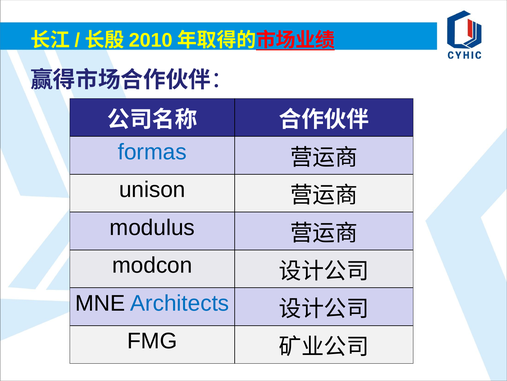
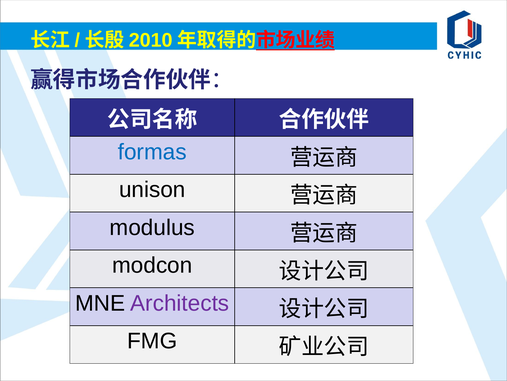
Architects colour: blue -> purple (180, 303)
